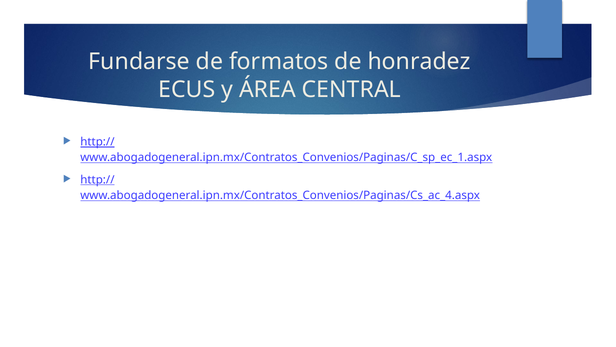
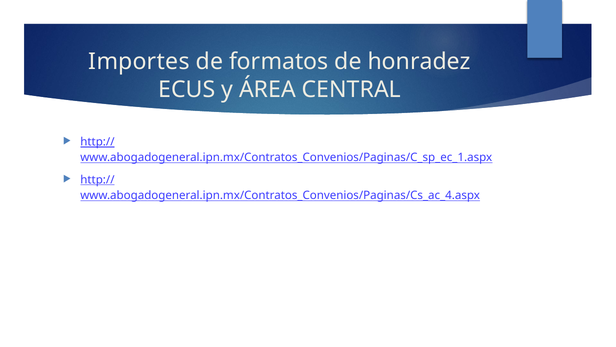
Fundarse: Fundarse -> Importes (139, 62)
